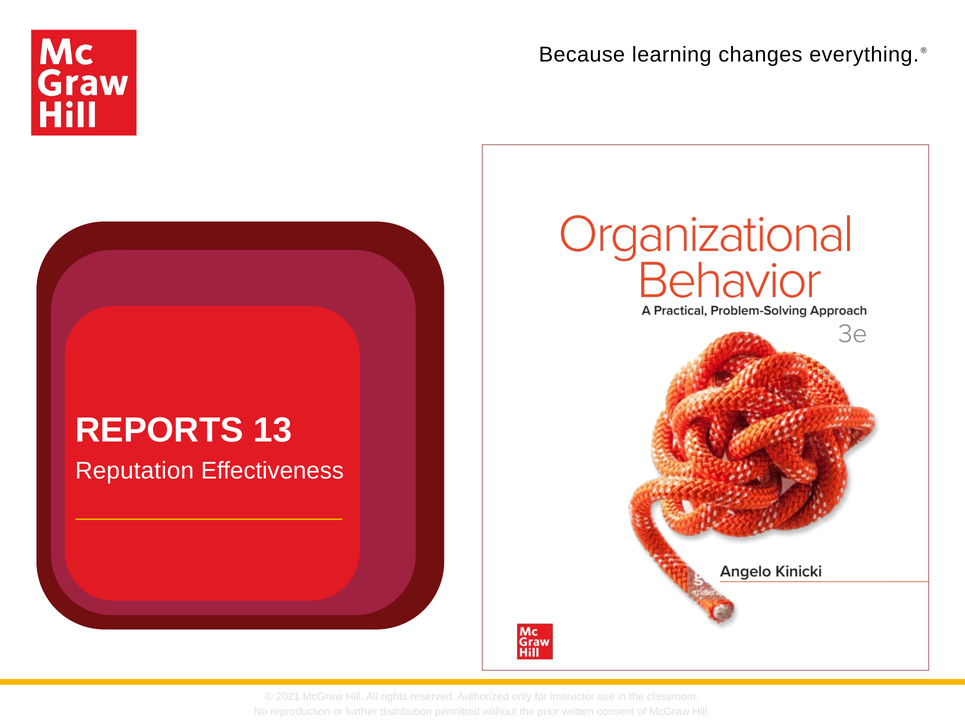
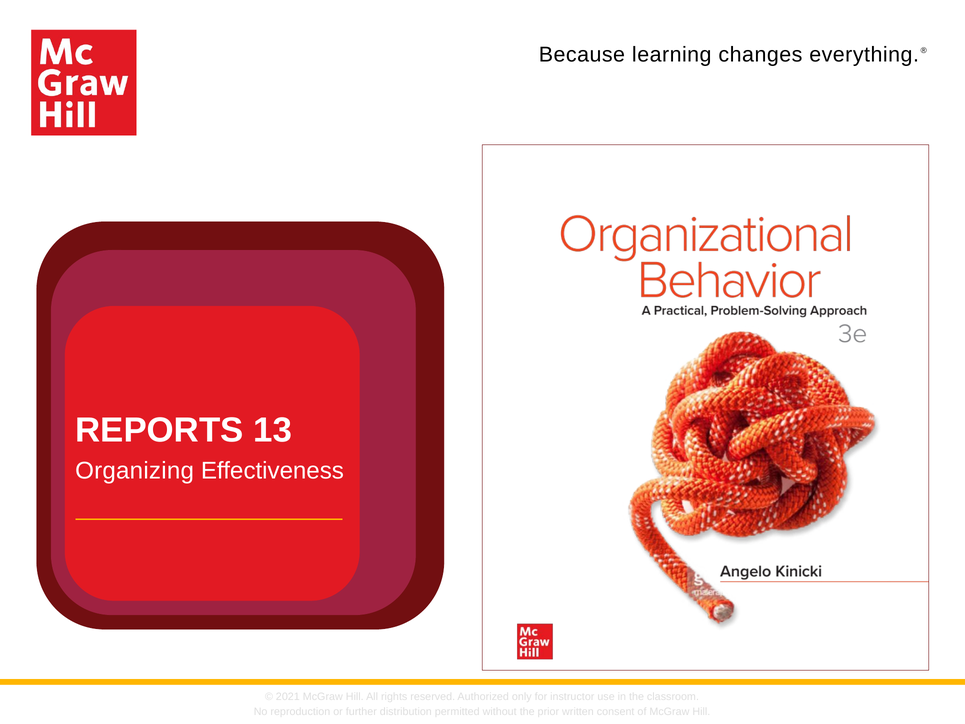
Reputation: Reputation -> Organizing (135, 471)
